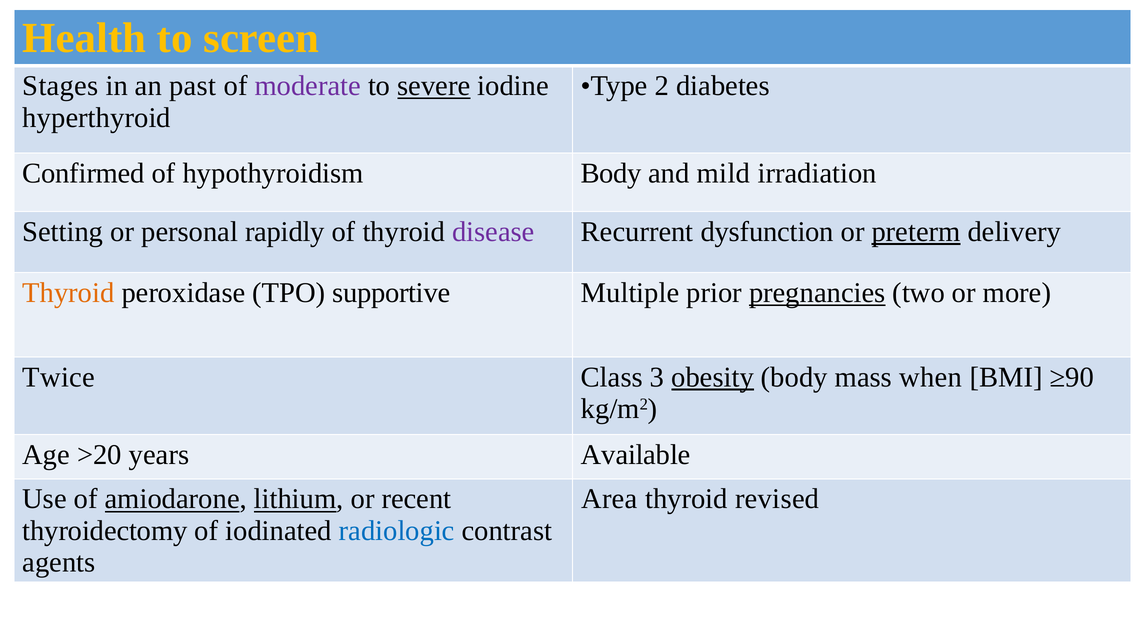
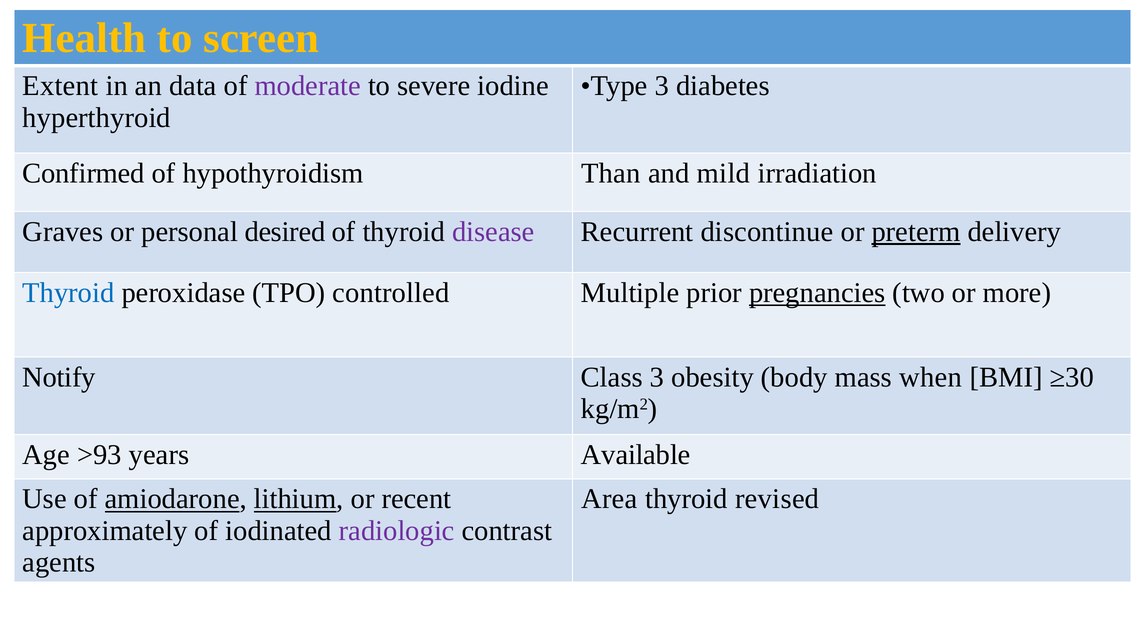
Stages: Stages -> Extent (60, 86)
past: past -> data (193, 86)
severe underline: present -> none (434, 86)
Type 2: 2 -> 3 (662, 86)
hypothyroidism Body: Body -> Than (611, 173)
Setting: Setting -> Graves (63, 232)
rapidly: rapidly -> desired (285, 232)
dysfunction: dysfunction -> discontinue (767, 232)
Thyroid colour: orange -> blue (68, 293)
supportive: supportive -> controlled (391, 293)
Twice: Twice -> Notify (59, 377)
obesity underline: present -> none (713, 377)
≥90: ≥90 -> ≥30 (1072, 377)
>20: >20 -> >93 (99, 455)
thyroidectomy: thyroidectomy -> approximately (105, 531)
radiologic colour: blue -> purple (397, 531)
